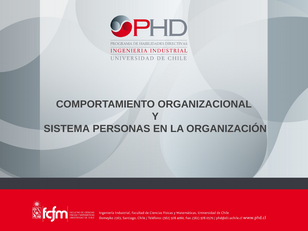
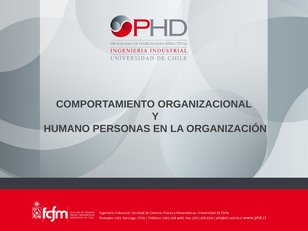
SISTEMA: SISTEMA -> HUMANO (67, 129)
